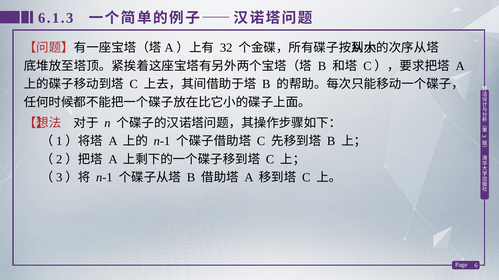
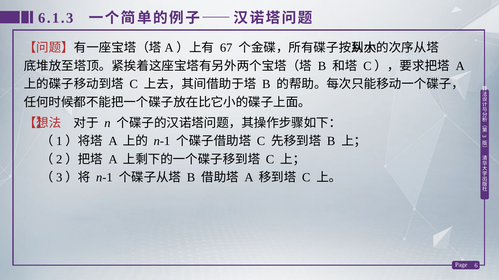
32: 32 -> 67 (226, 48)
